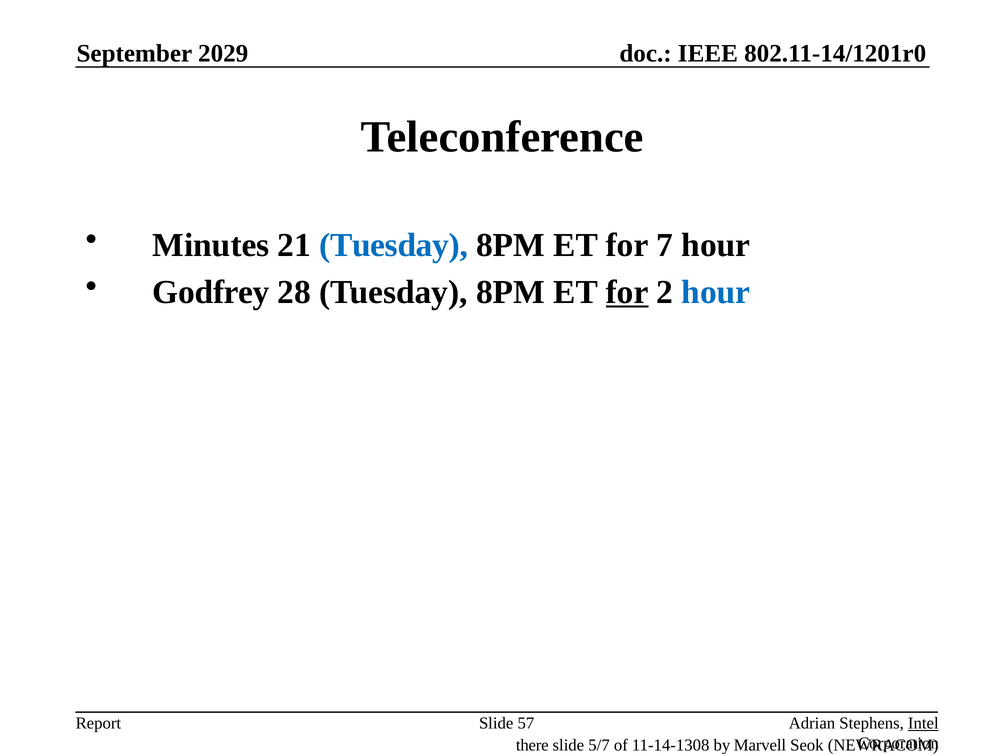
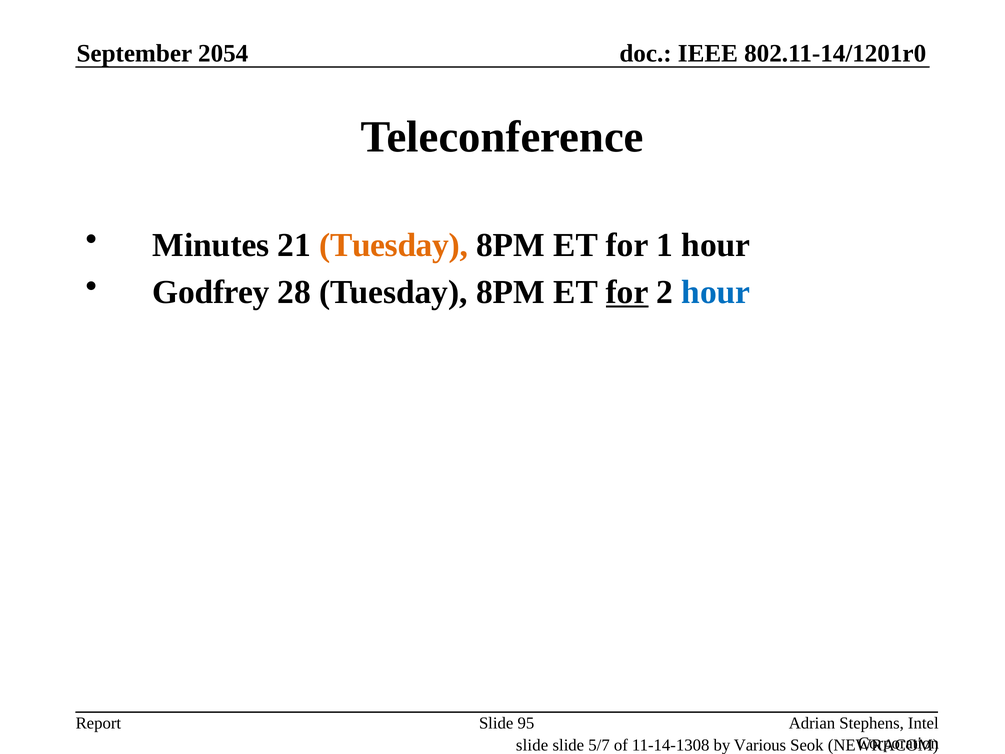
2029: 2029 -> 2054 (223, 54)
Tuesday colour: blue -> orange (394, 245)
7: 7 -> 1 (665, 245)
57: 57 -> 95 (526, 723)
Intel underline: present -> none (923, 723)
there: there -> slide (532, 745)
Marvell: Marvell -> Various (760, 745)
